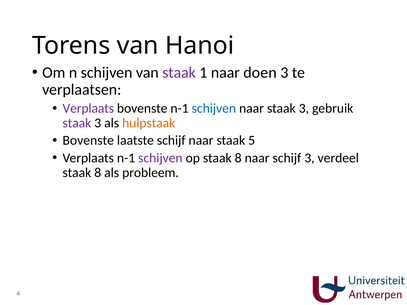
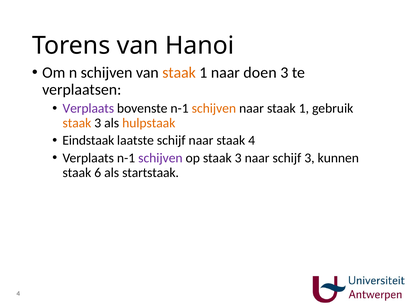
staak colour: purple -> orange (179, 73)
schijven colour: blue -> orange (214, 109)
naar staak 3: 3 -> 1 (304, 109)
staak colour: purple -> orange (77, 123)
Bovenste: Bovenste -> Eindstaak (88, 141)
staak 5: 5 -> 4 (252, 141)
op staak 8: 8 -> 3 (238, 158)
verdeel: verdeel -> kunnen (338, 158)
8: 8 -> 6 (98, 173)
probleem: probleem -> startstaak (151, 173)
